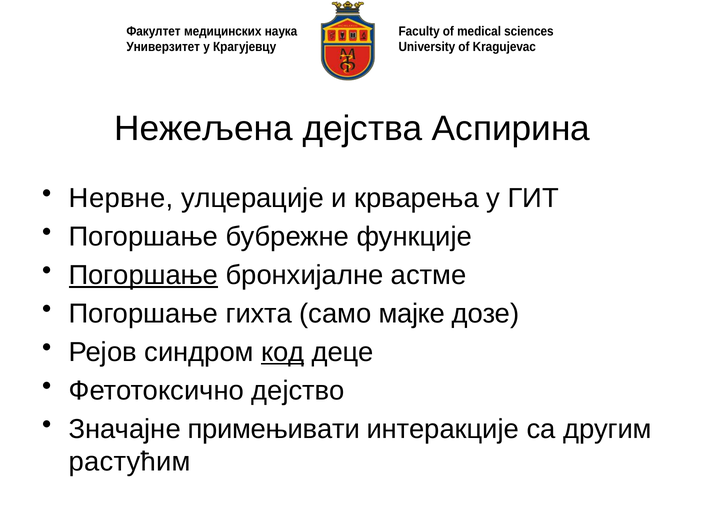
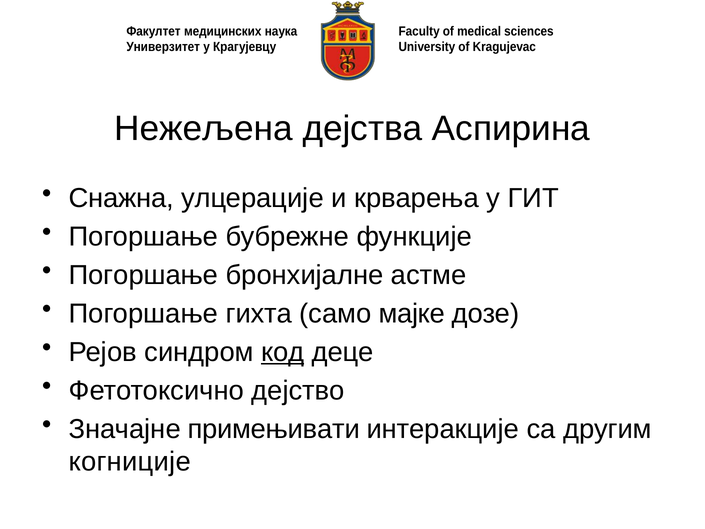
Нервне: Нервне -> Снажна (121, 198)
Погоршање underline: present -> none (143, 275)
растућим: растућим -> когниције (130, 462)
